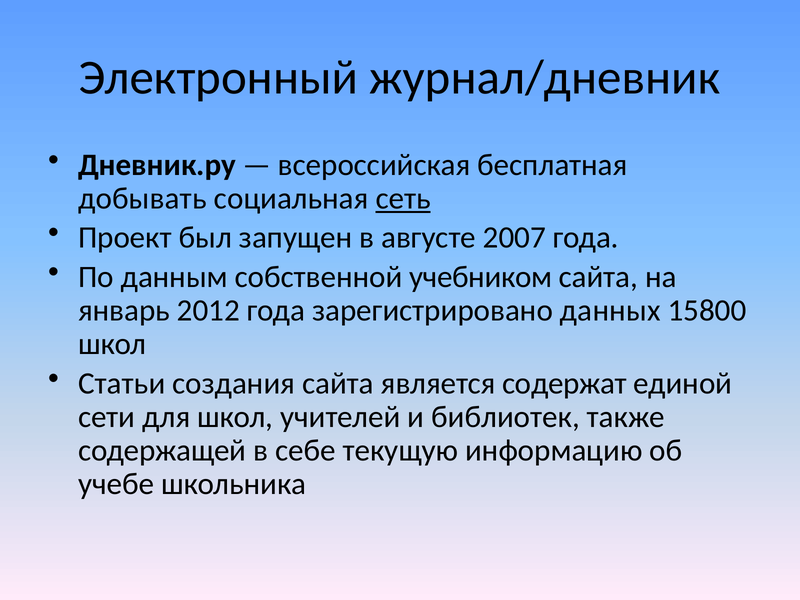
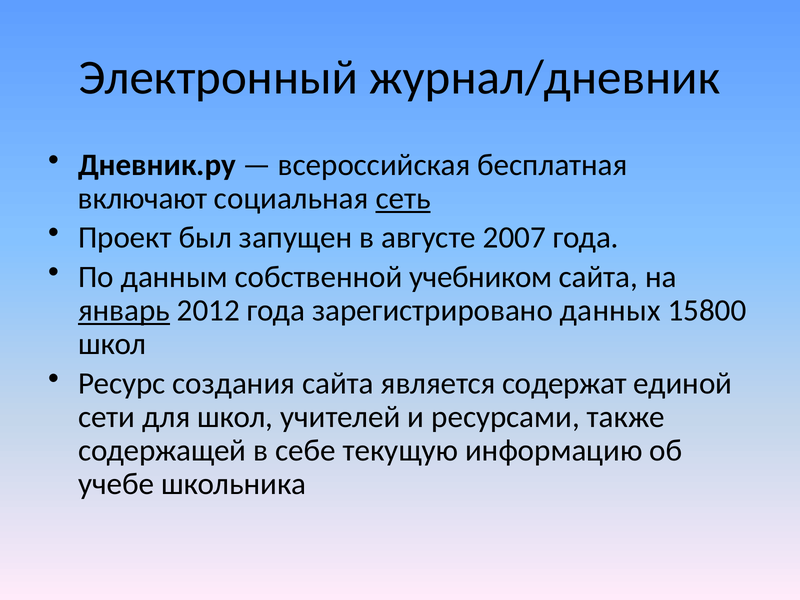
добывать: добывать -> включают (143, 198)
январь underline: none -> present (124, 310)
Статьи: Статьи -> Ресурс (122, 383)
библиотек: библиотек -> ресурсами (506, 417)
